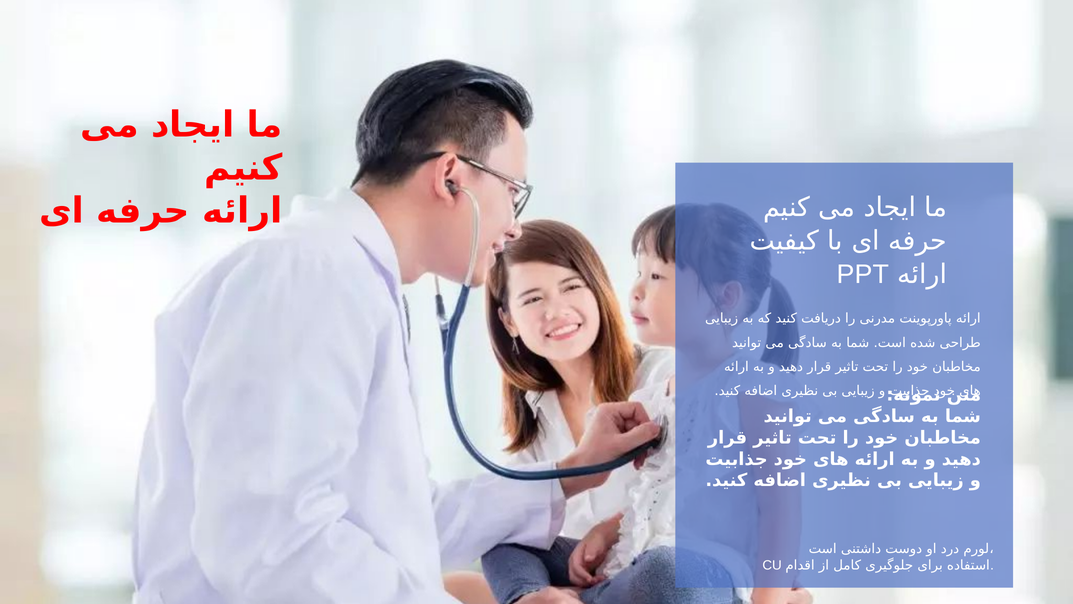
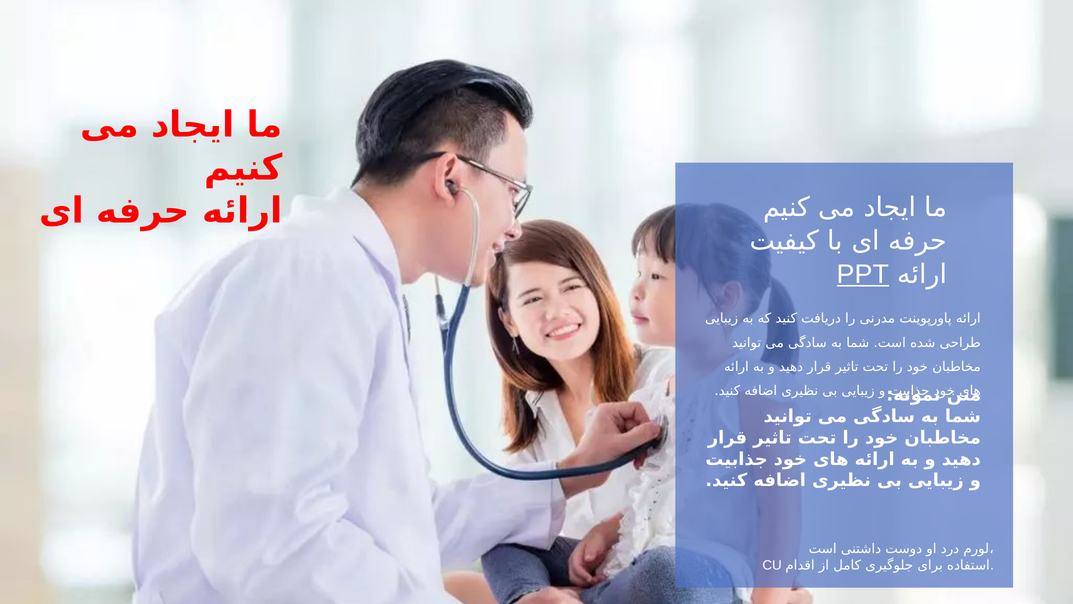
PPT underline: none -> present (863, 274)
